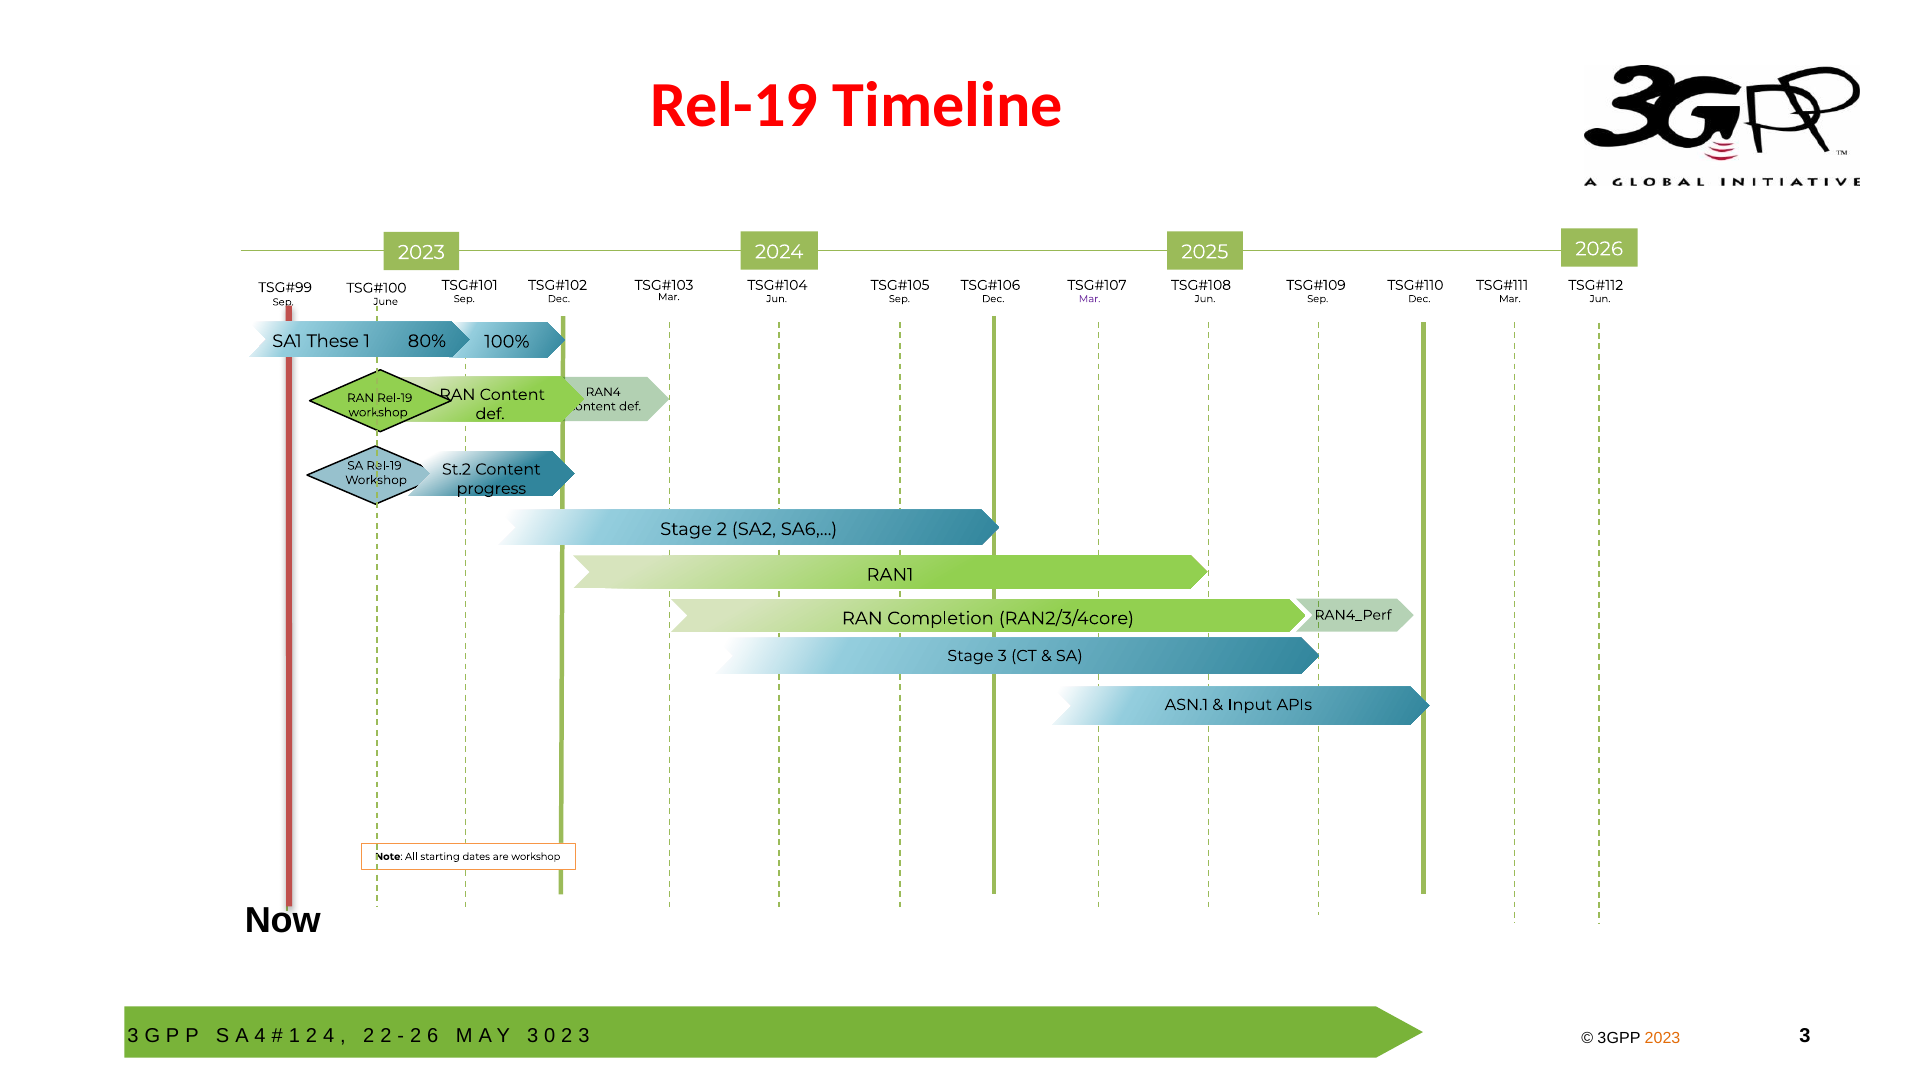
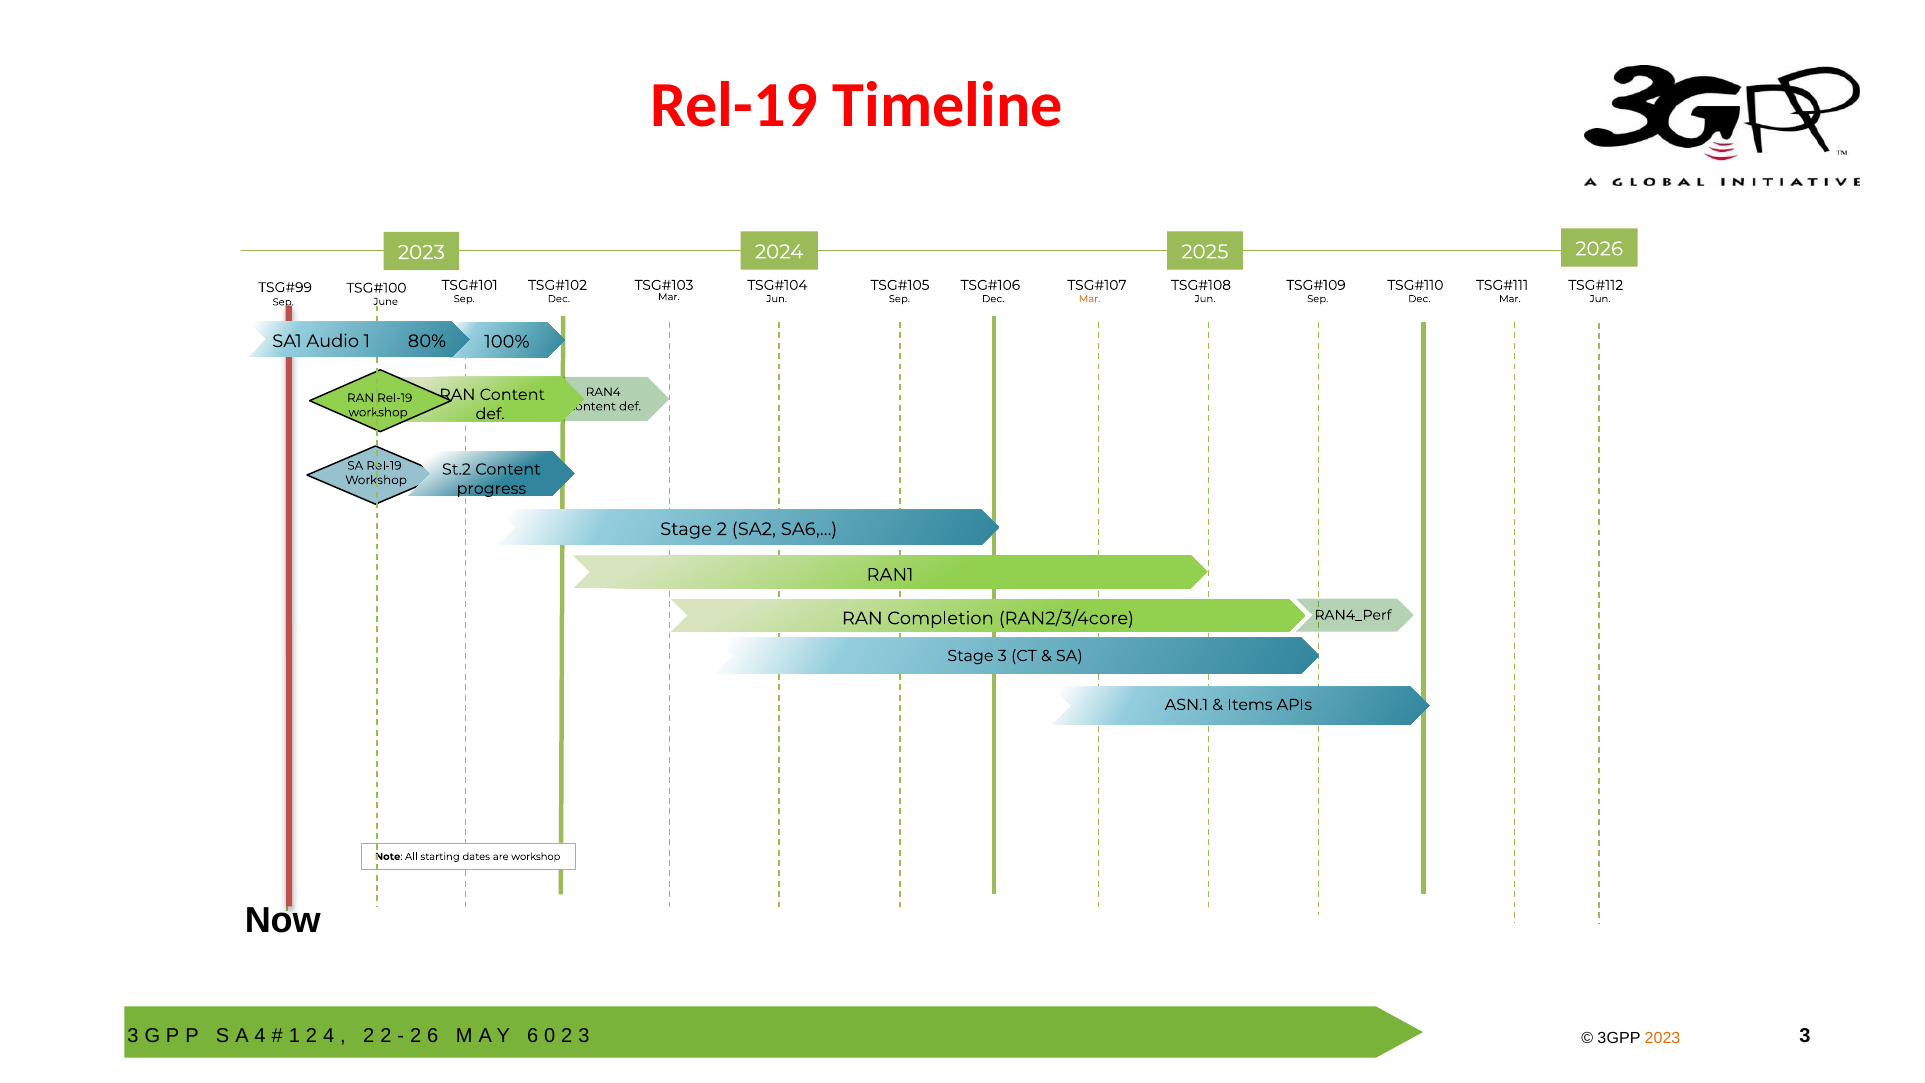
Mar colour: purple -> orange (1090, 299)
These: These -> Audio (333, 341)
Input: Input -> Items (1250, 705)
3: 3 -> 6 (533, 1035)
